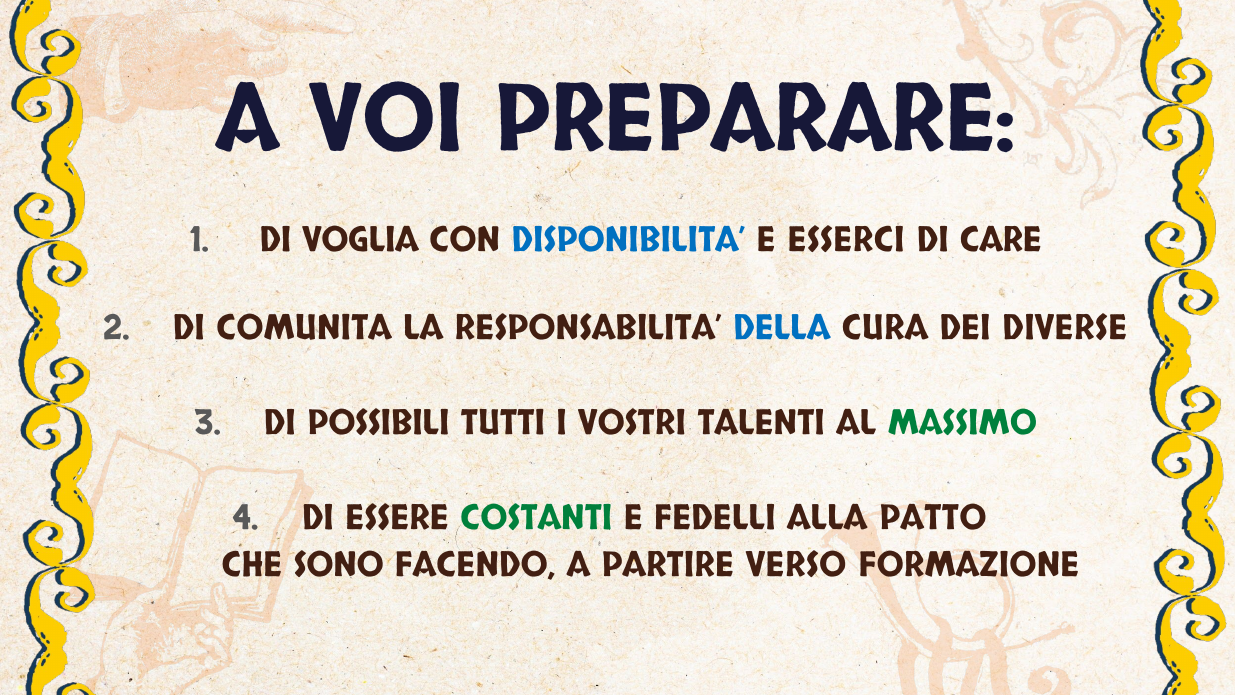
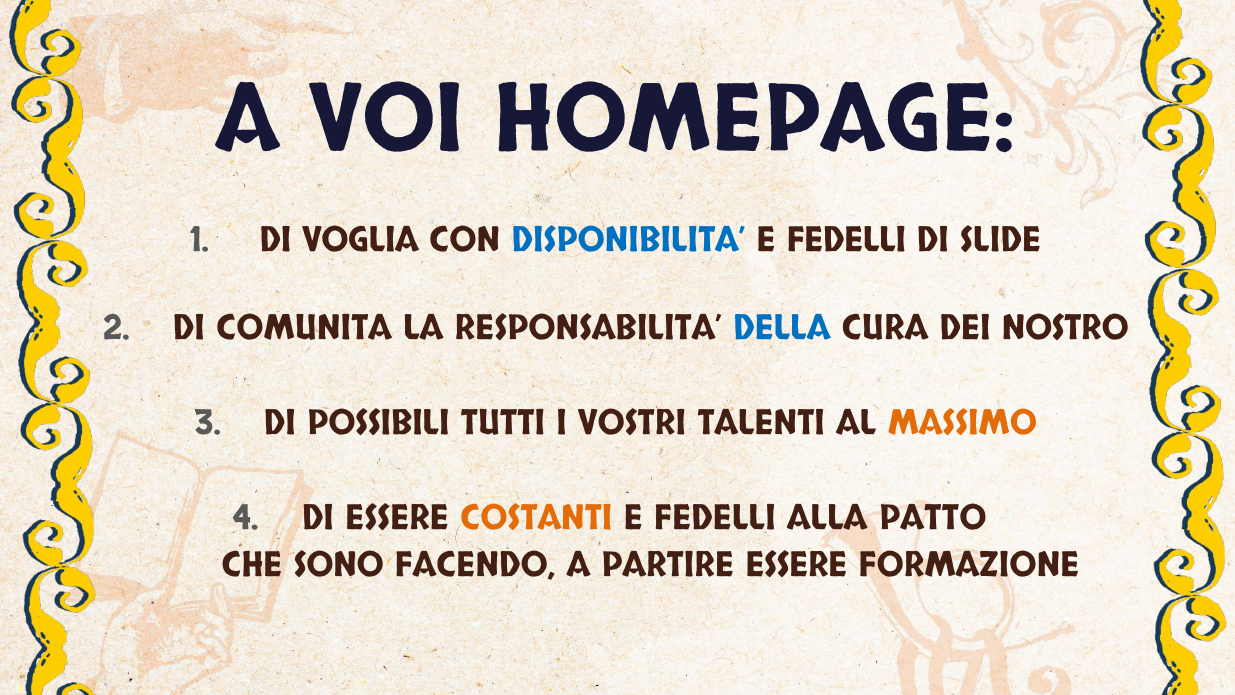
PREPARARE: PREPARARE -> HOMEPAGE (754, 120)
ESSERCI: ESSERCI -> FEDELLI (846, 240)
CARE: CARE -> SLIDE (1001, 240)
DIVERSE: DIVERSE -> NOSTRO (1065, 328)
MASSIMO colour: green -> orange (962, 423)
COSTANTI colour: green -> orange (536, 518)
PARTIRE VERSO: VERSO -> ESSERE (797, 565)
